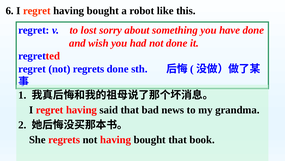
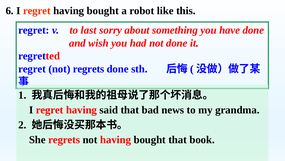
lost: lost -> last (89, 30)
